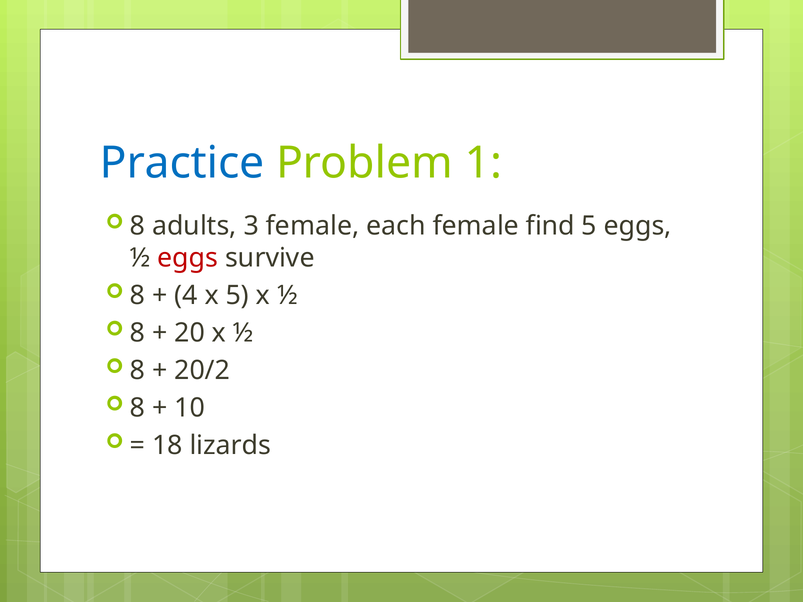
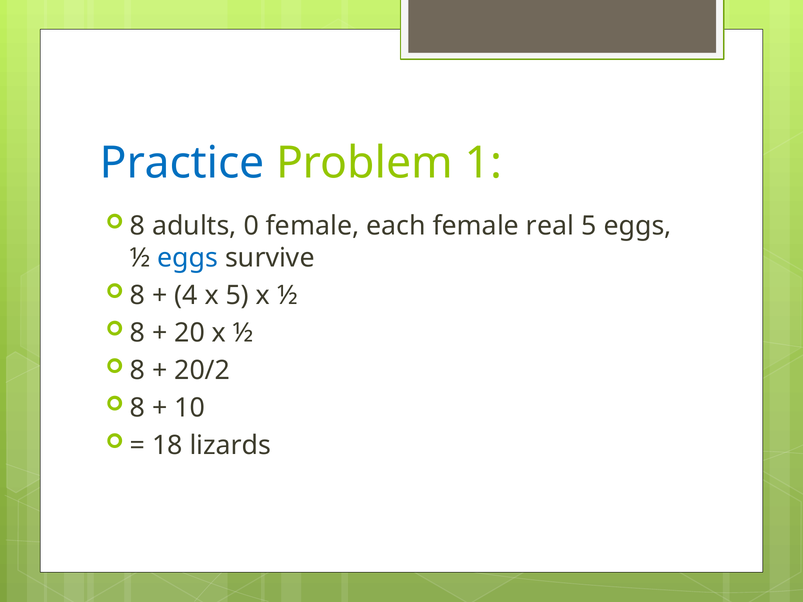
3: 3 -> 0 (251, 226)
find: find -> real (550, 226)
eggs colour: red -> blue (188, 258)
